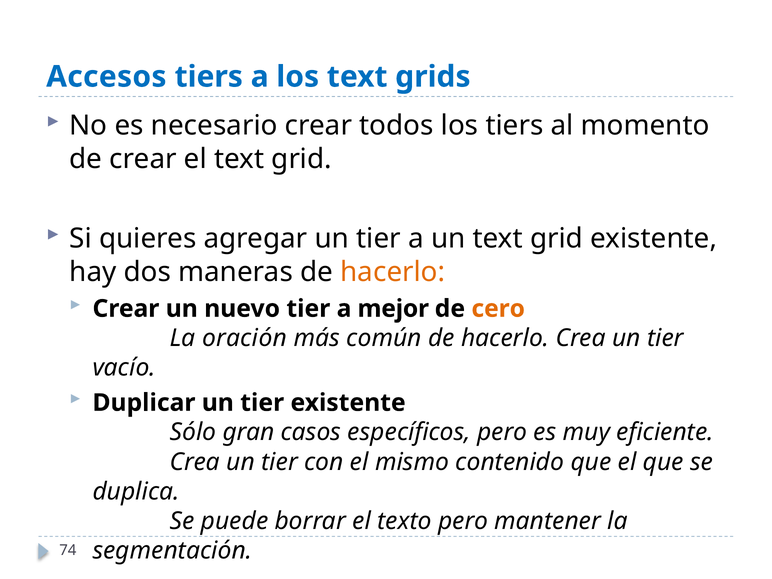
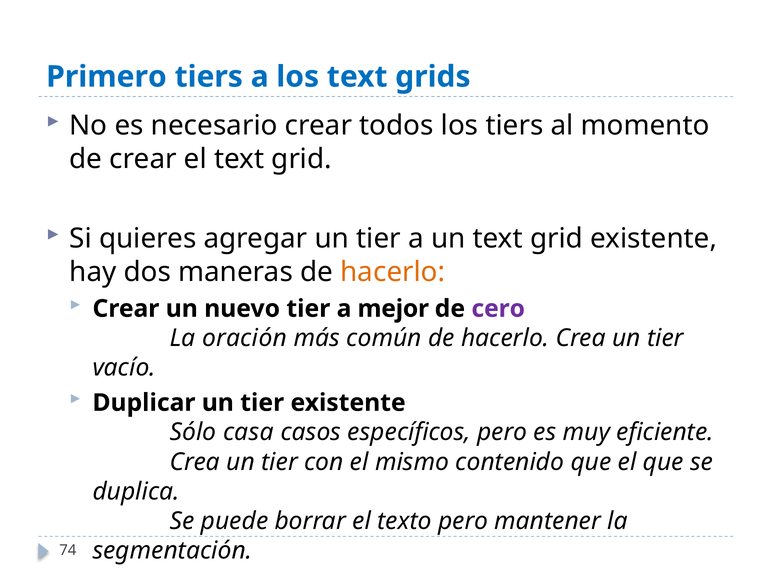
Accesos: Accesos -> Primero (106, 77)
cero colour: orange -> purple (498, 309)
gran: gran -> casa (248, 432)
